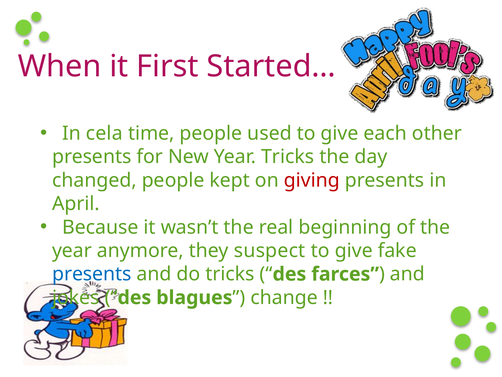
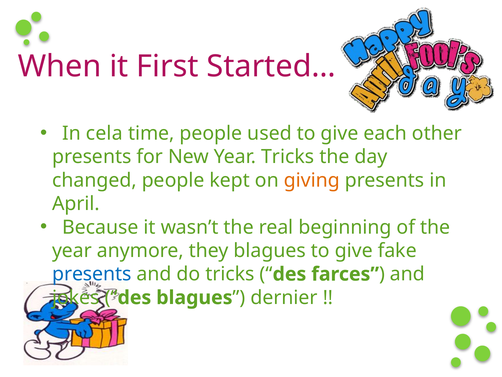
giving colour: red -> orange (312, 180)
they suspect: suspect -> blagues (270, 250)
change: change -> dernier (284, 297)
